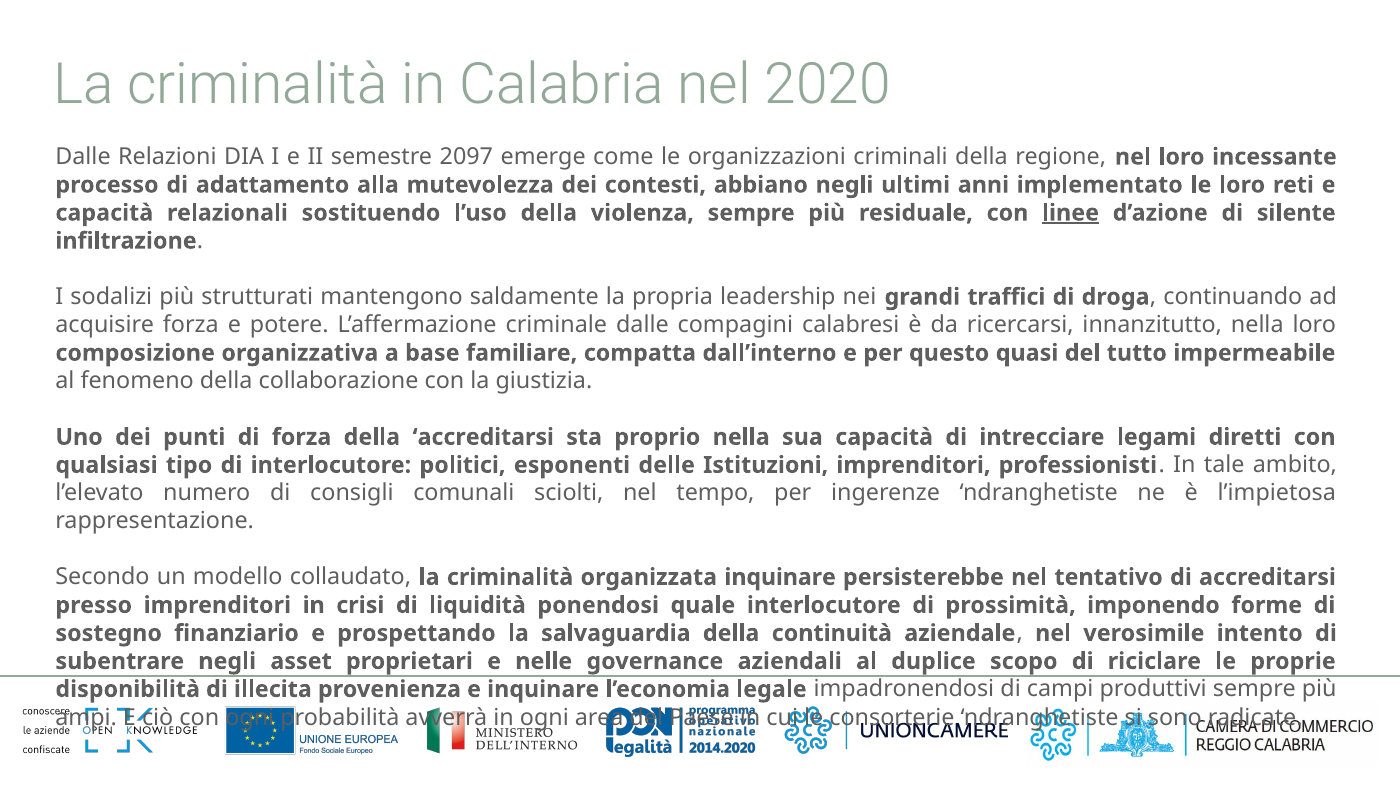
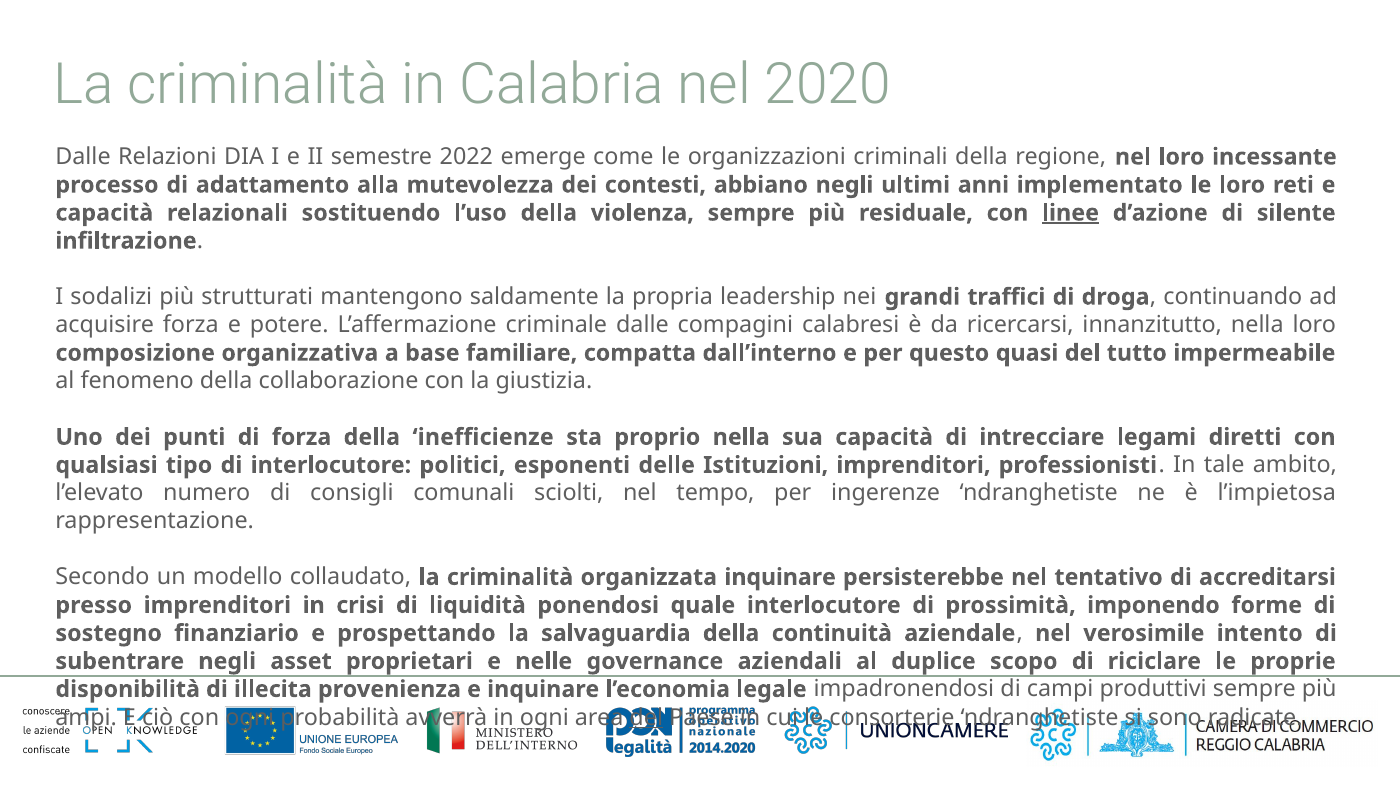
2097: 2097 -> 2022 (466, 157)
della accreditarsi: accreditarsi -> inefficienze (483, 437)
del underline: none -> present (646, 717)
